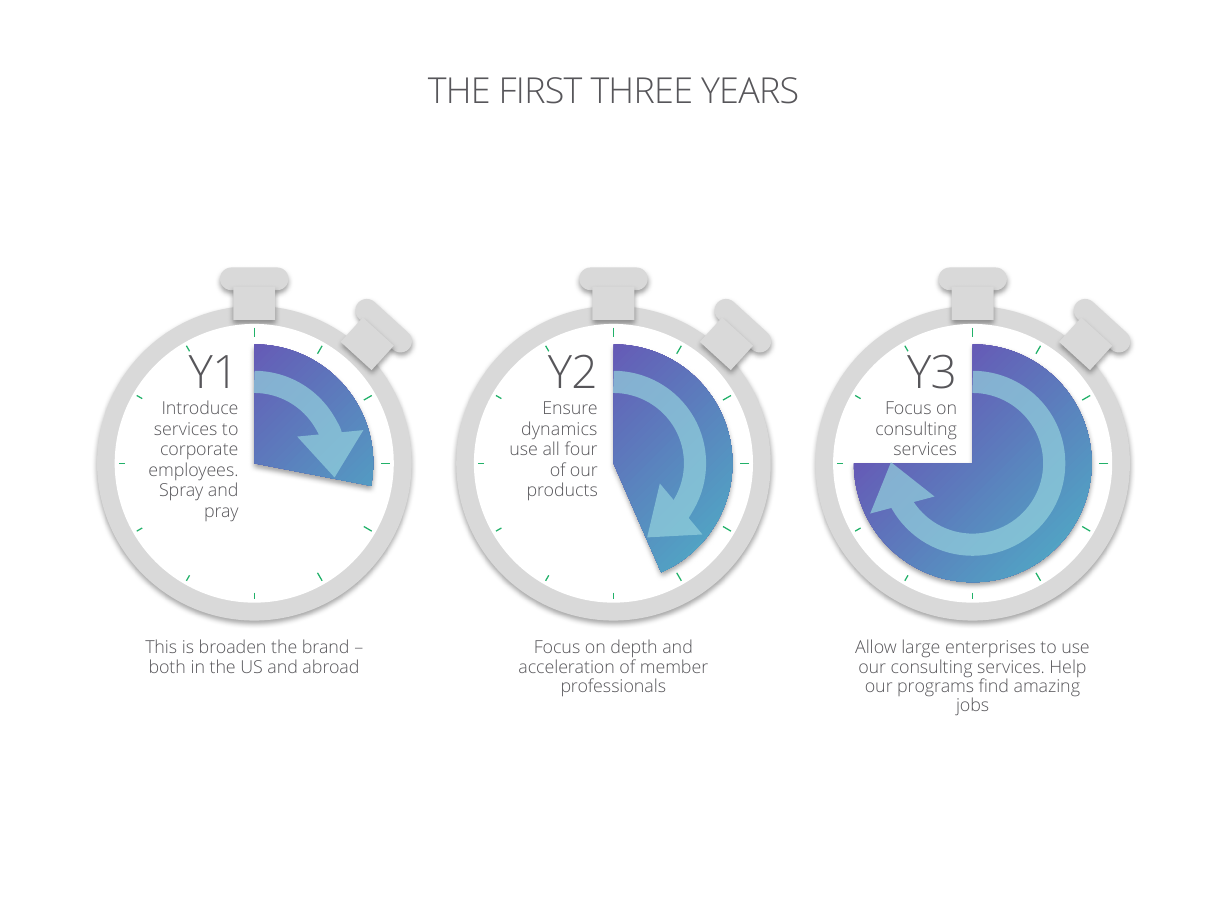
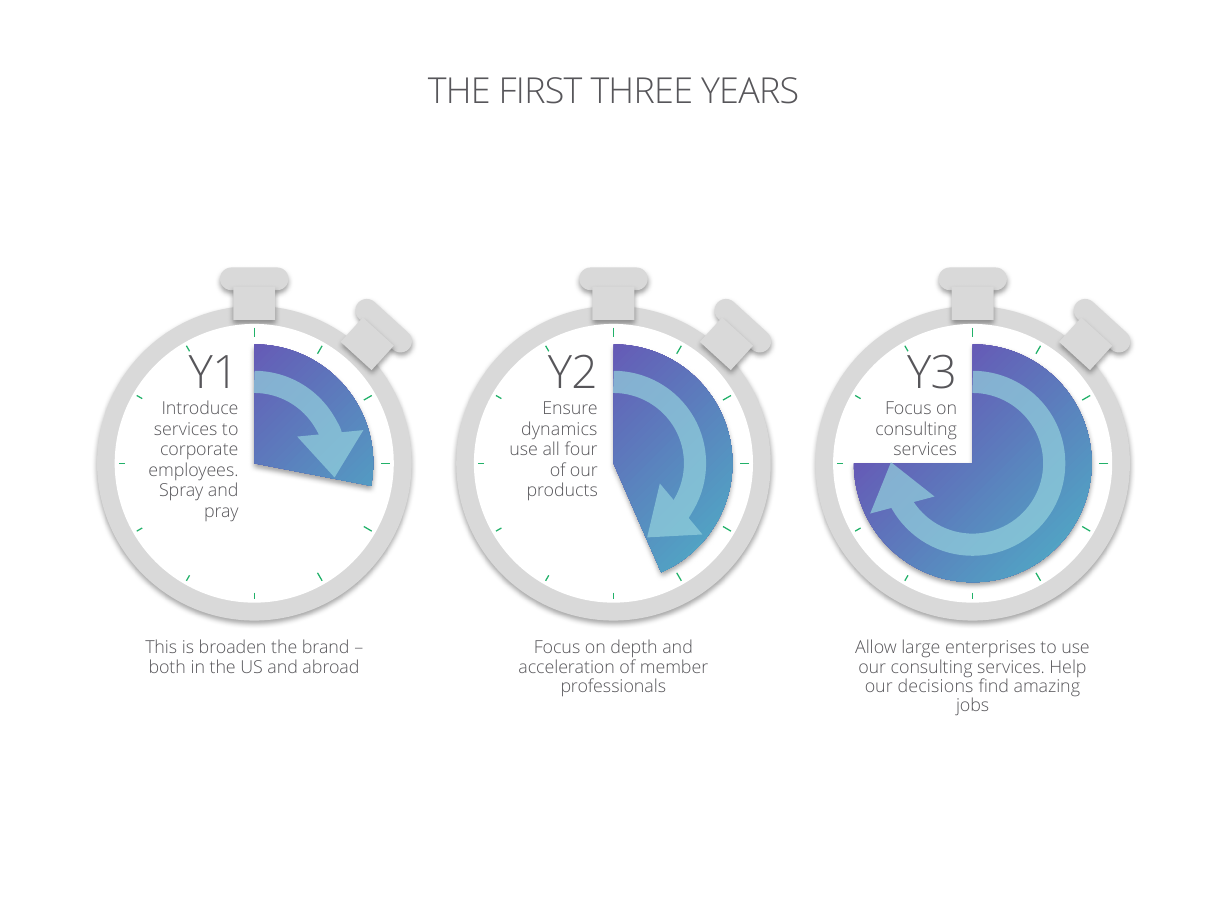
programs: programs -> decisions (936, 687)
